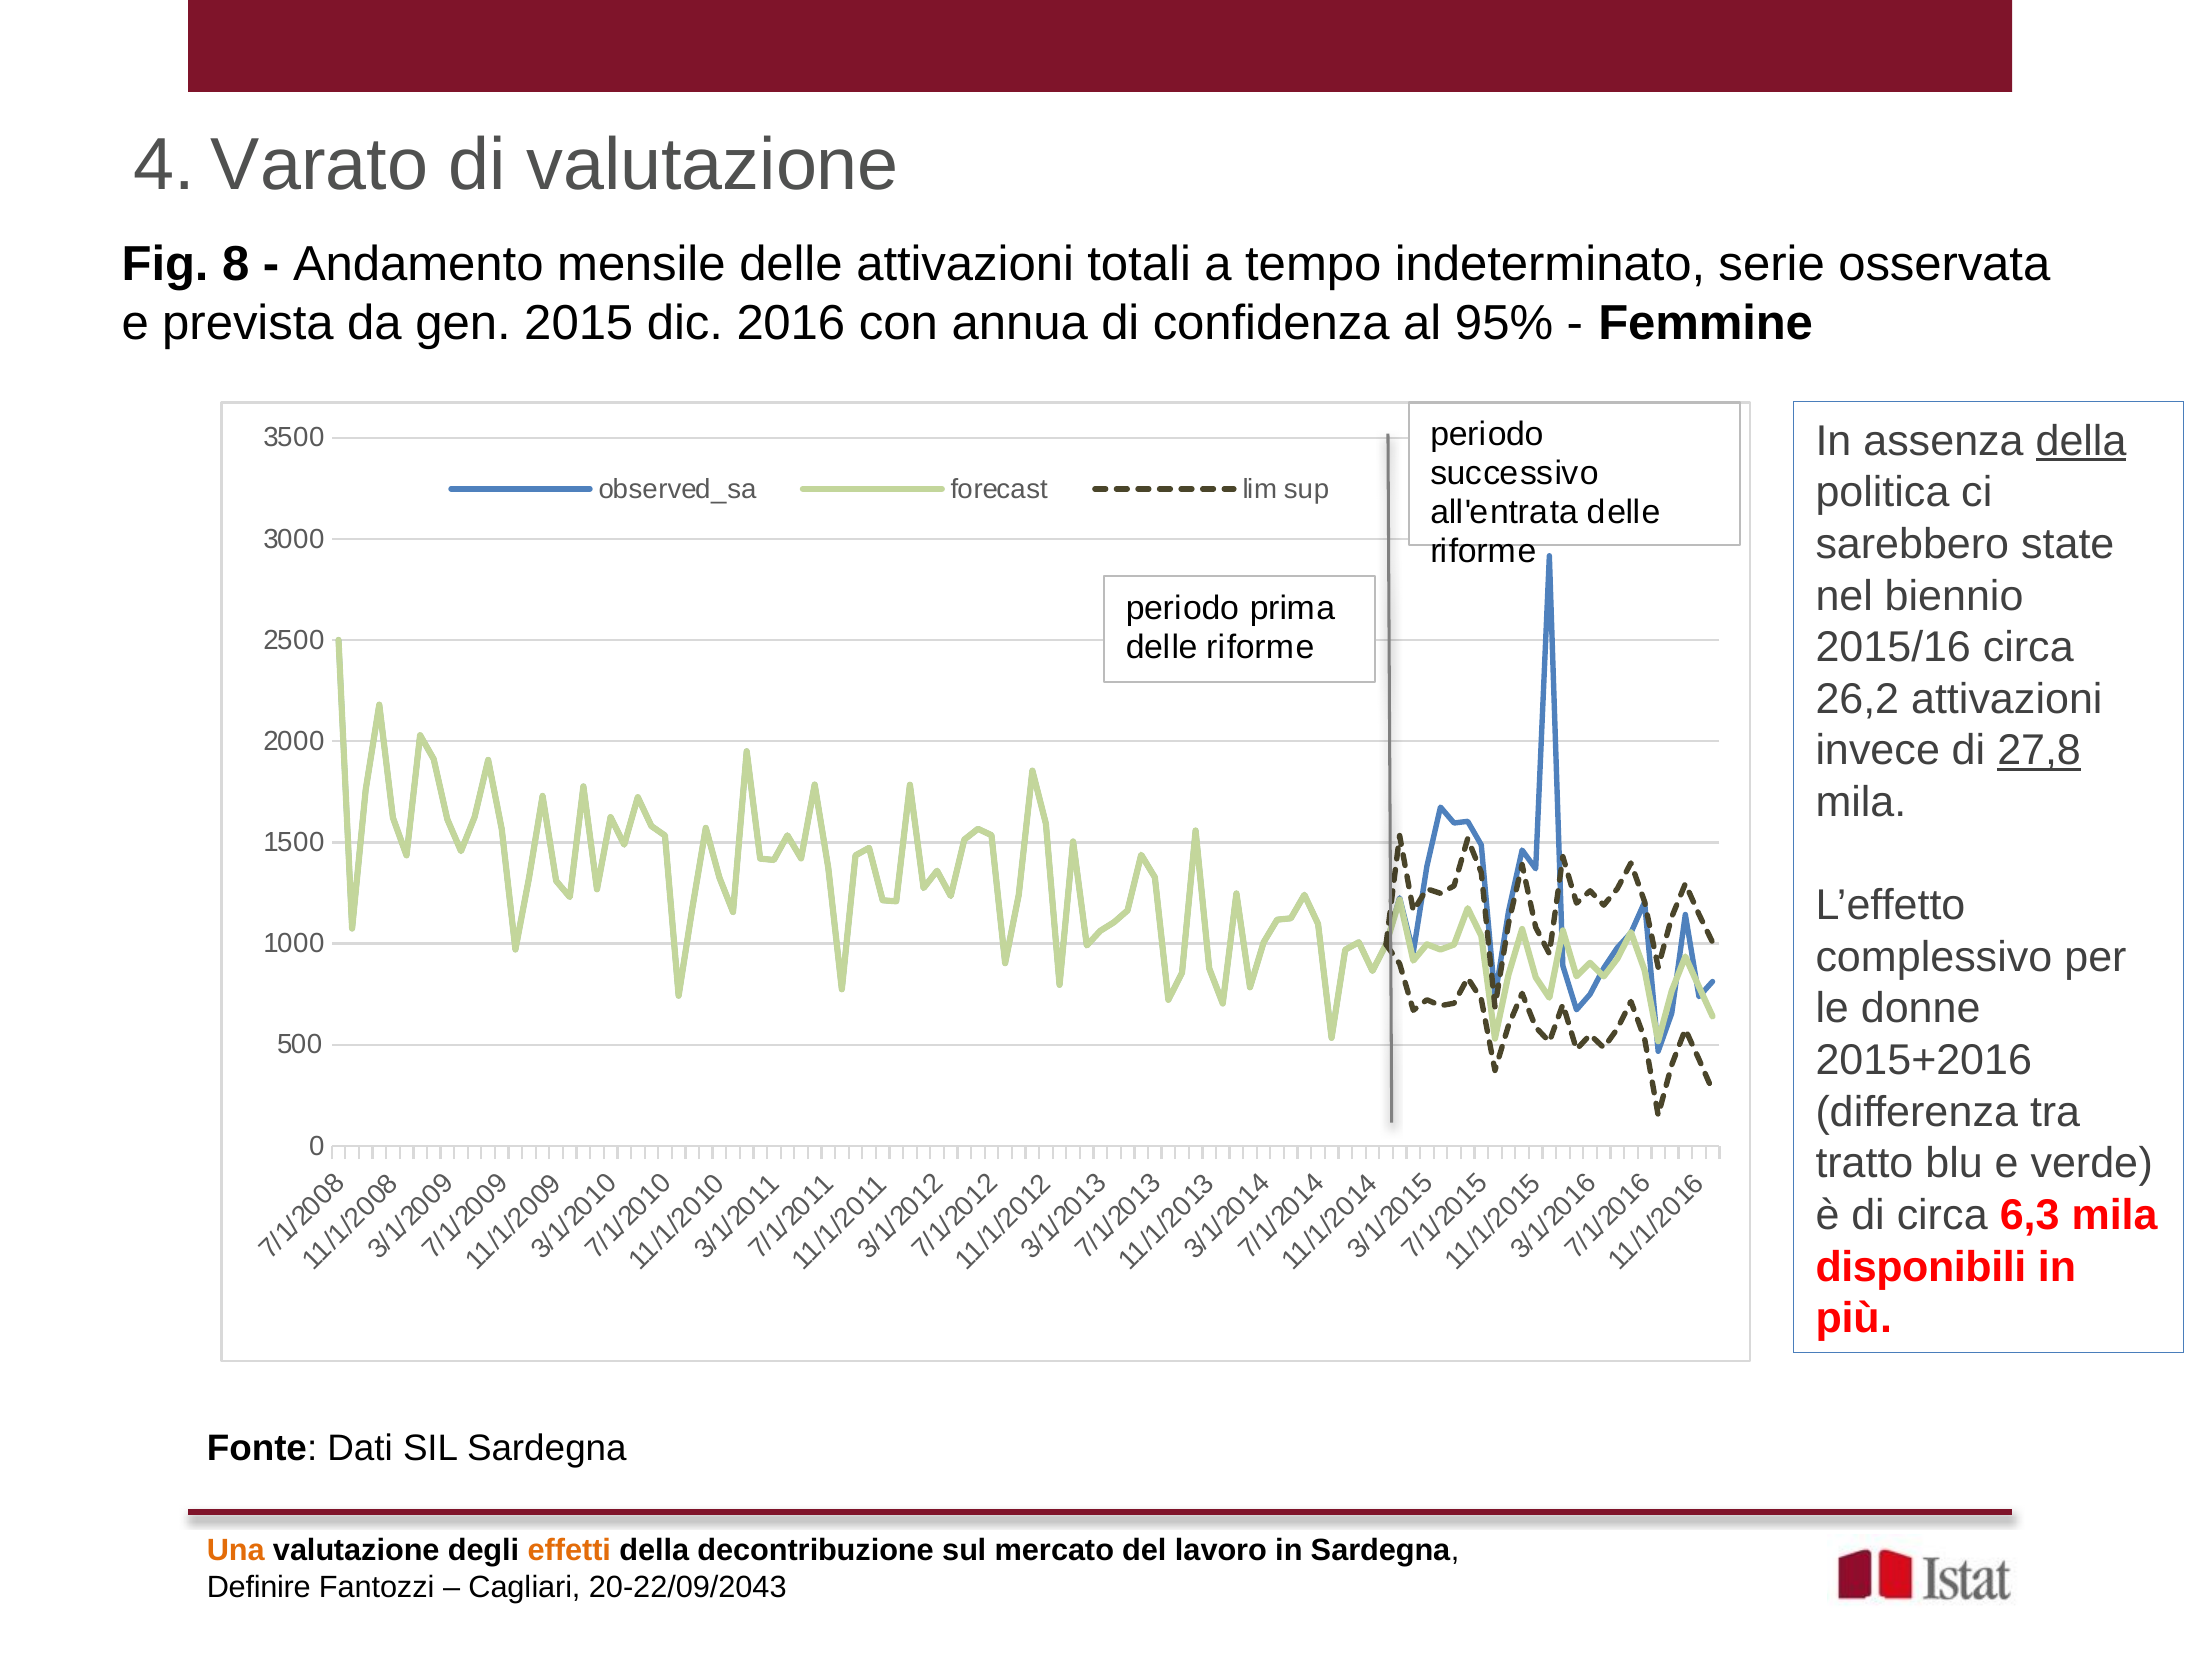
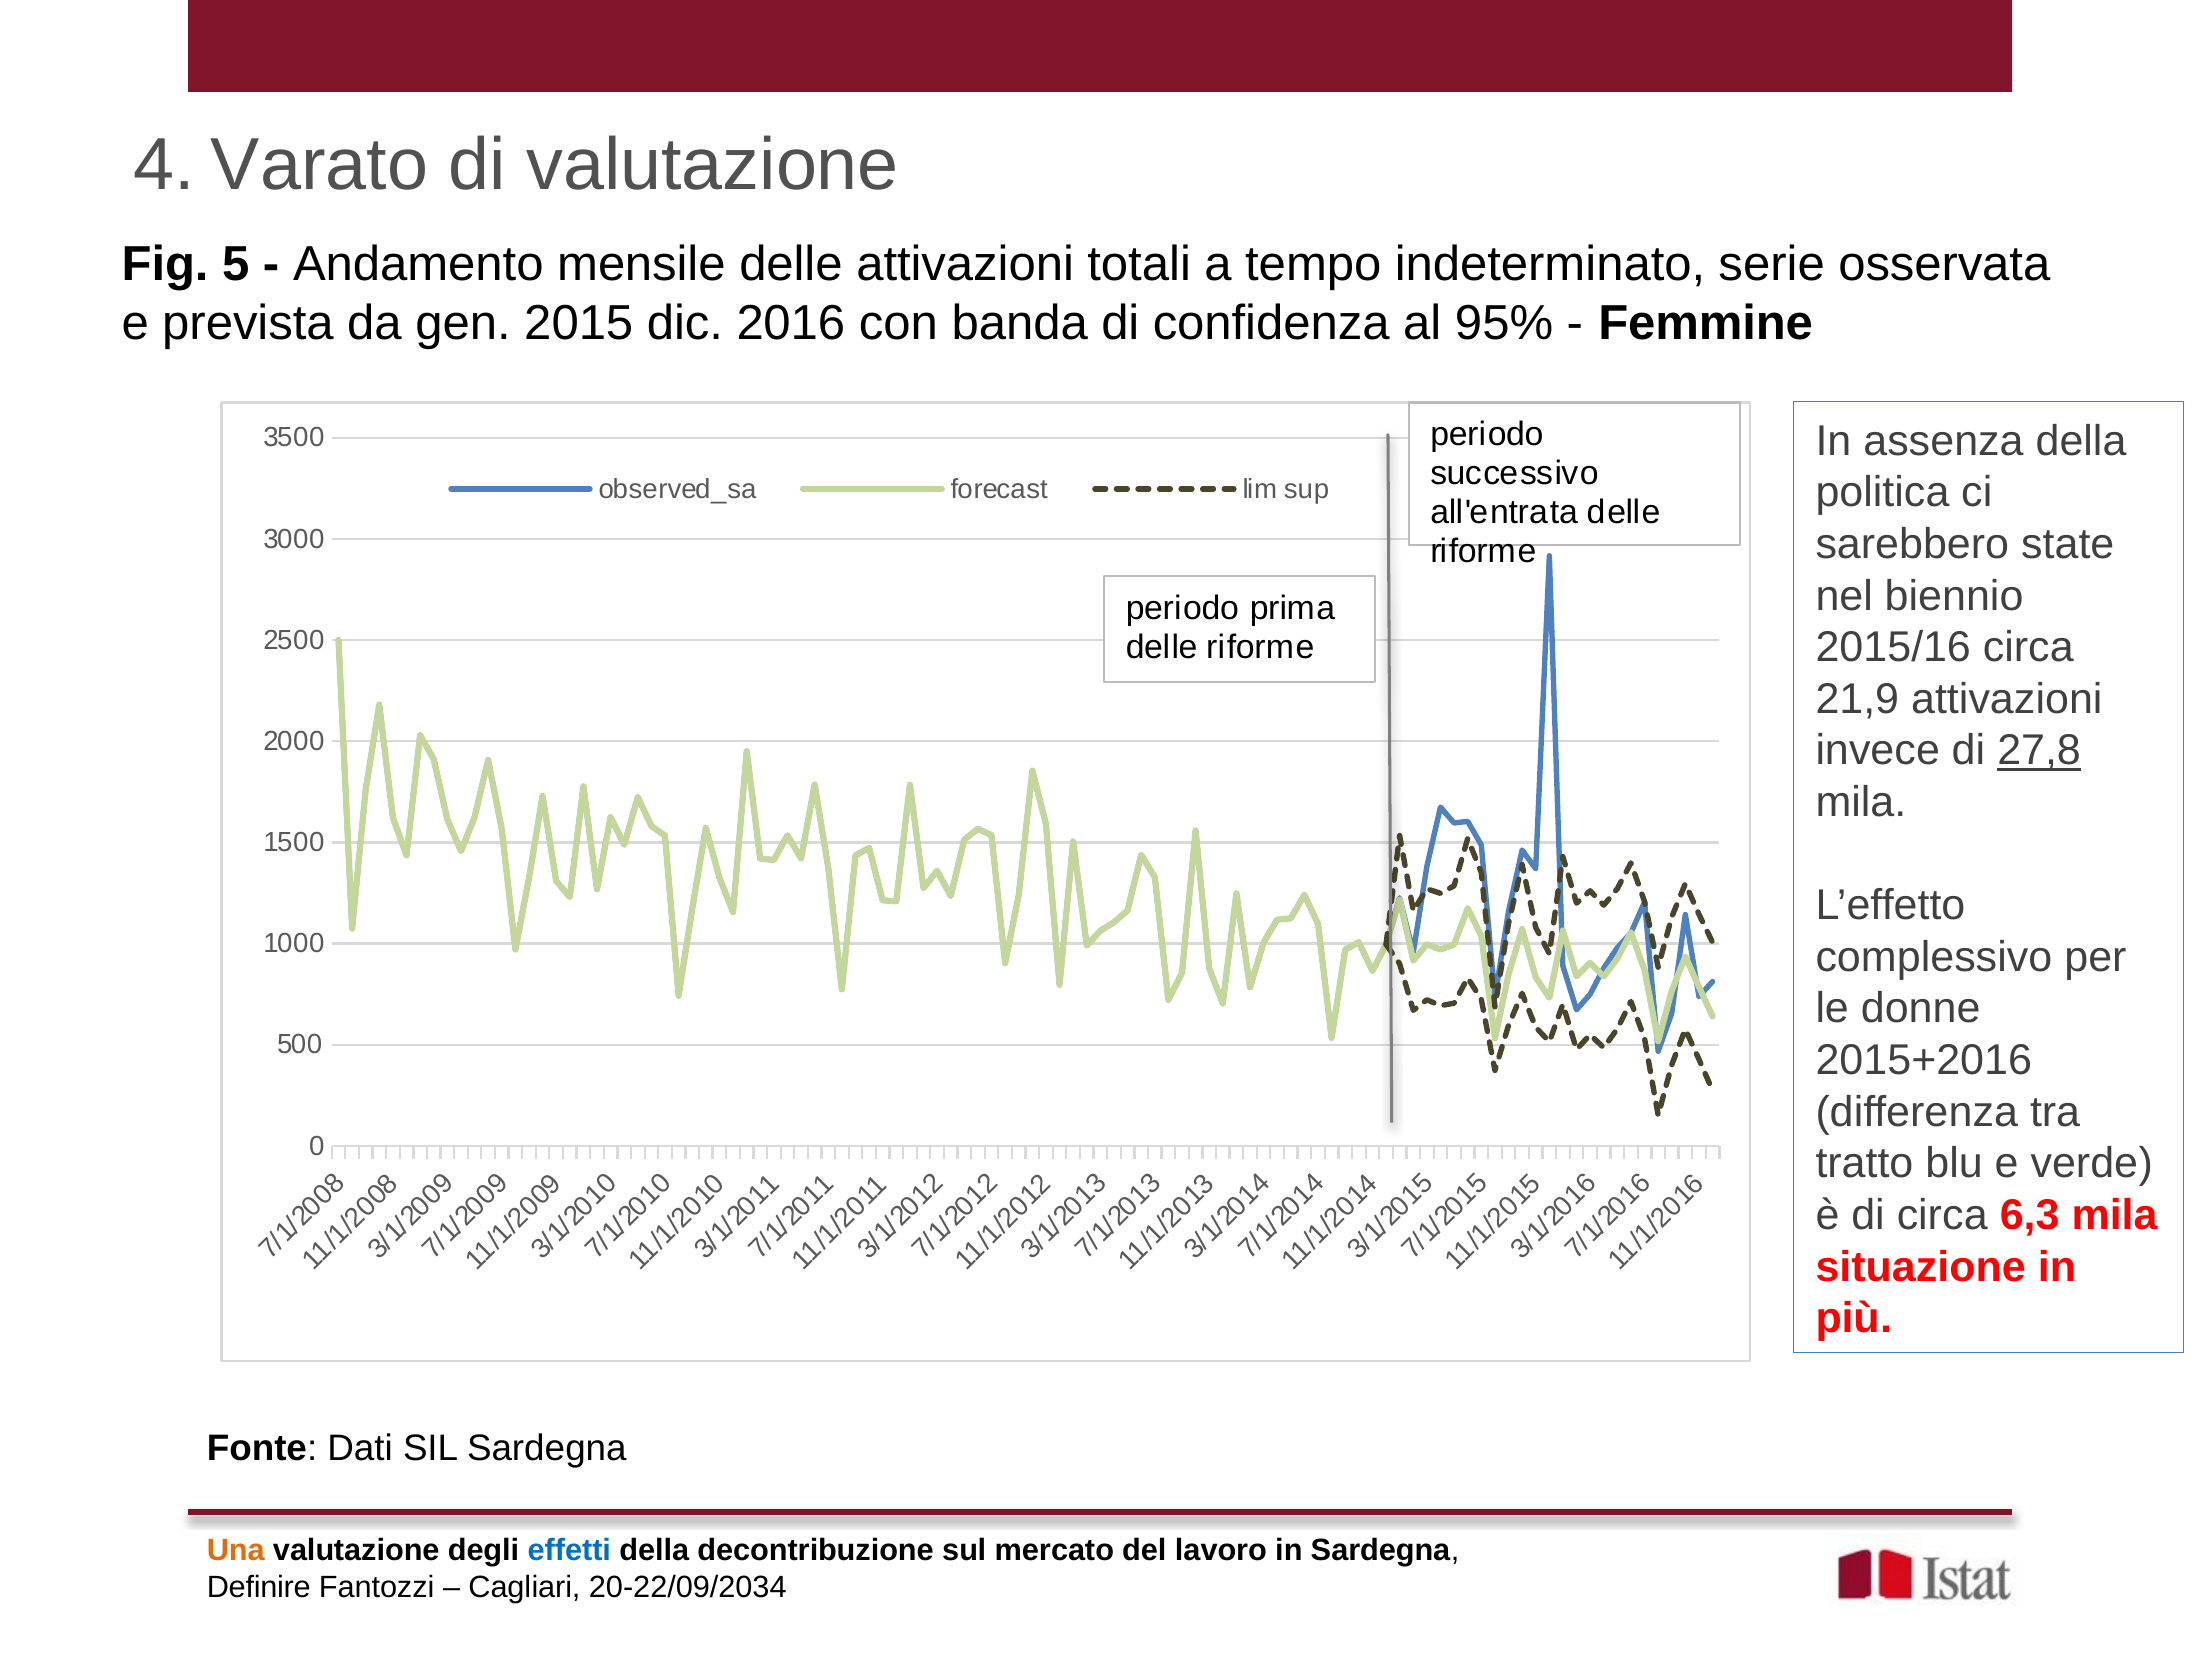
Fig 8: 8 -> 5 (236, 265)
annua: annua -> banda (1020, 324)
della underline: present -> none (2081, 441)
26,2: 26,2 -> 21,9 (1857, 699)
disponibili: disponibili -> situazione (1921, 1267)
effetti colour: orange -> blue (569, 1550)
20-22/09/2043: 20-22/09/2043 -> 20-22/09/2034 (688, 1587)
